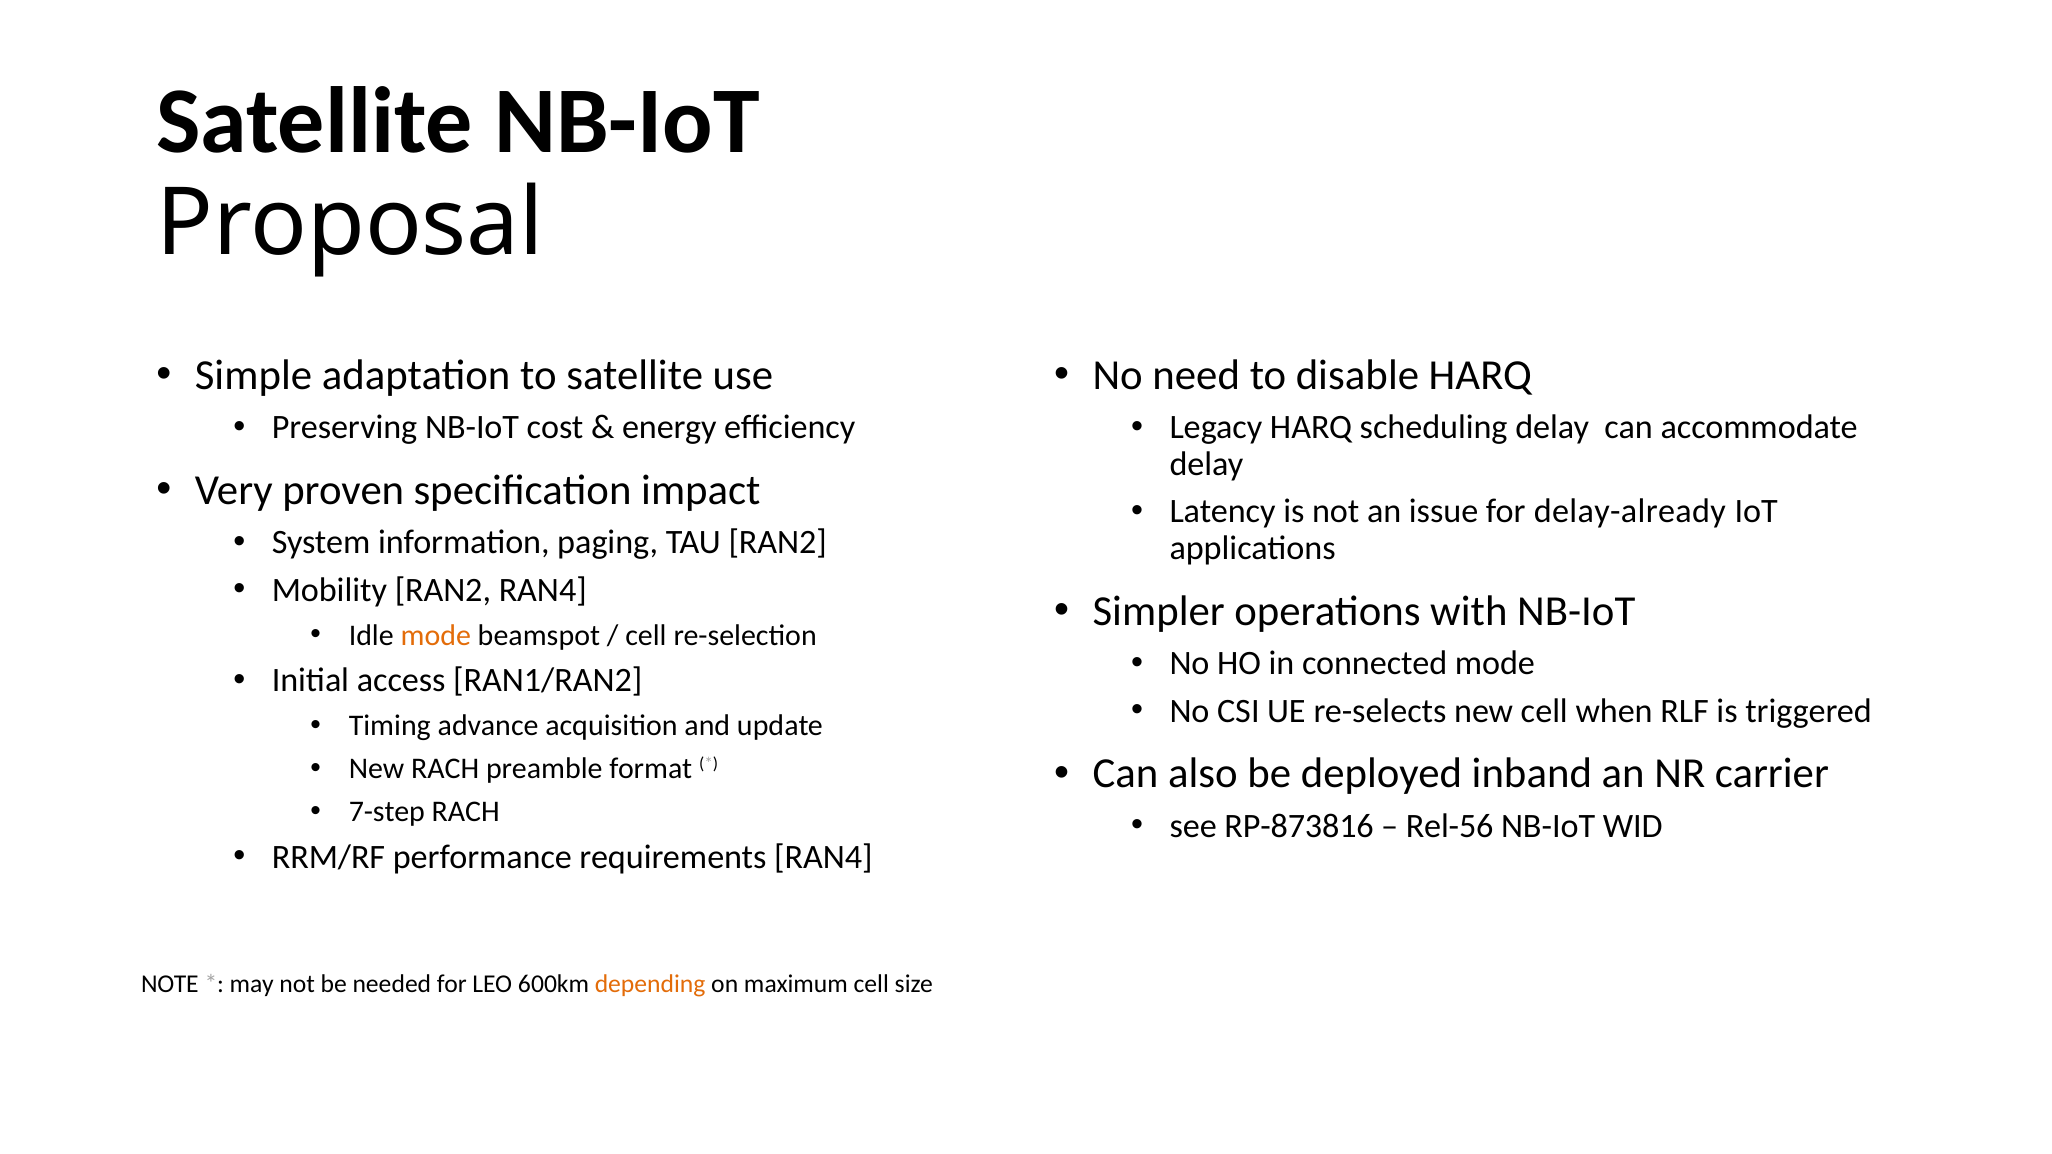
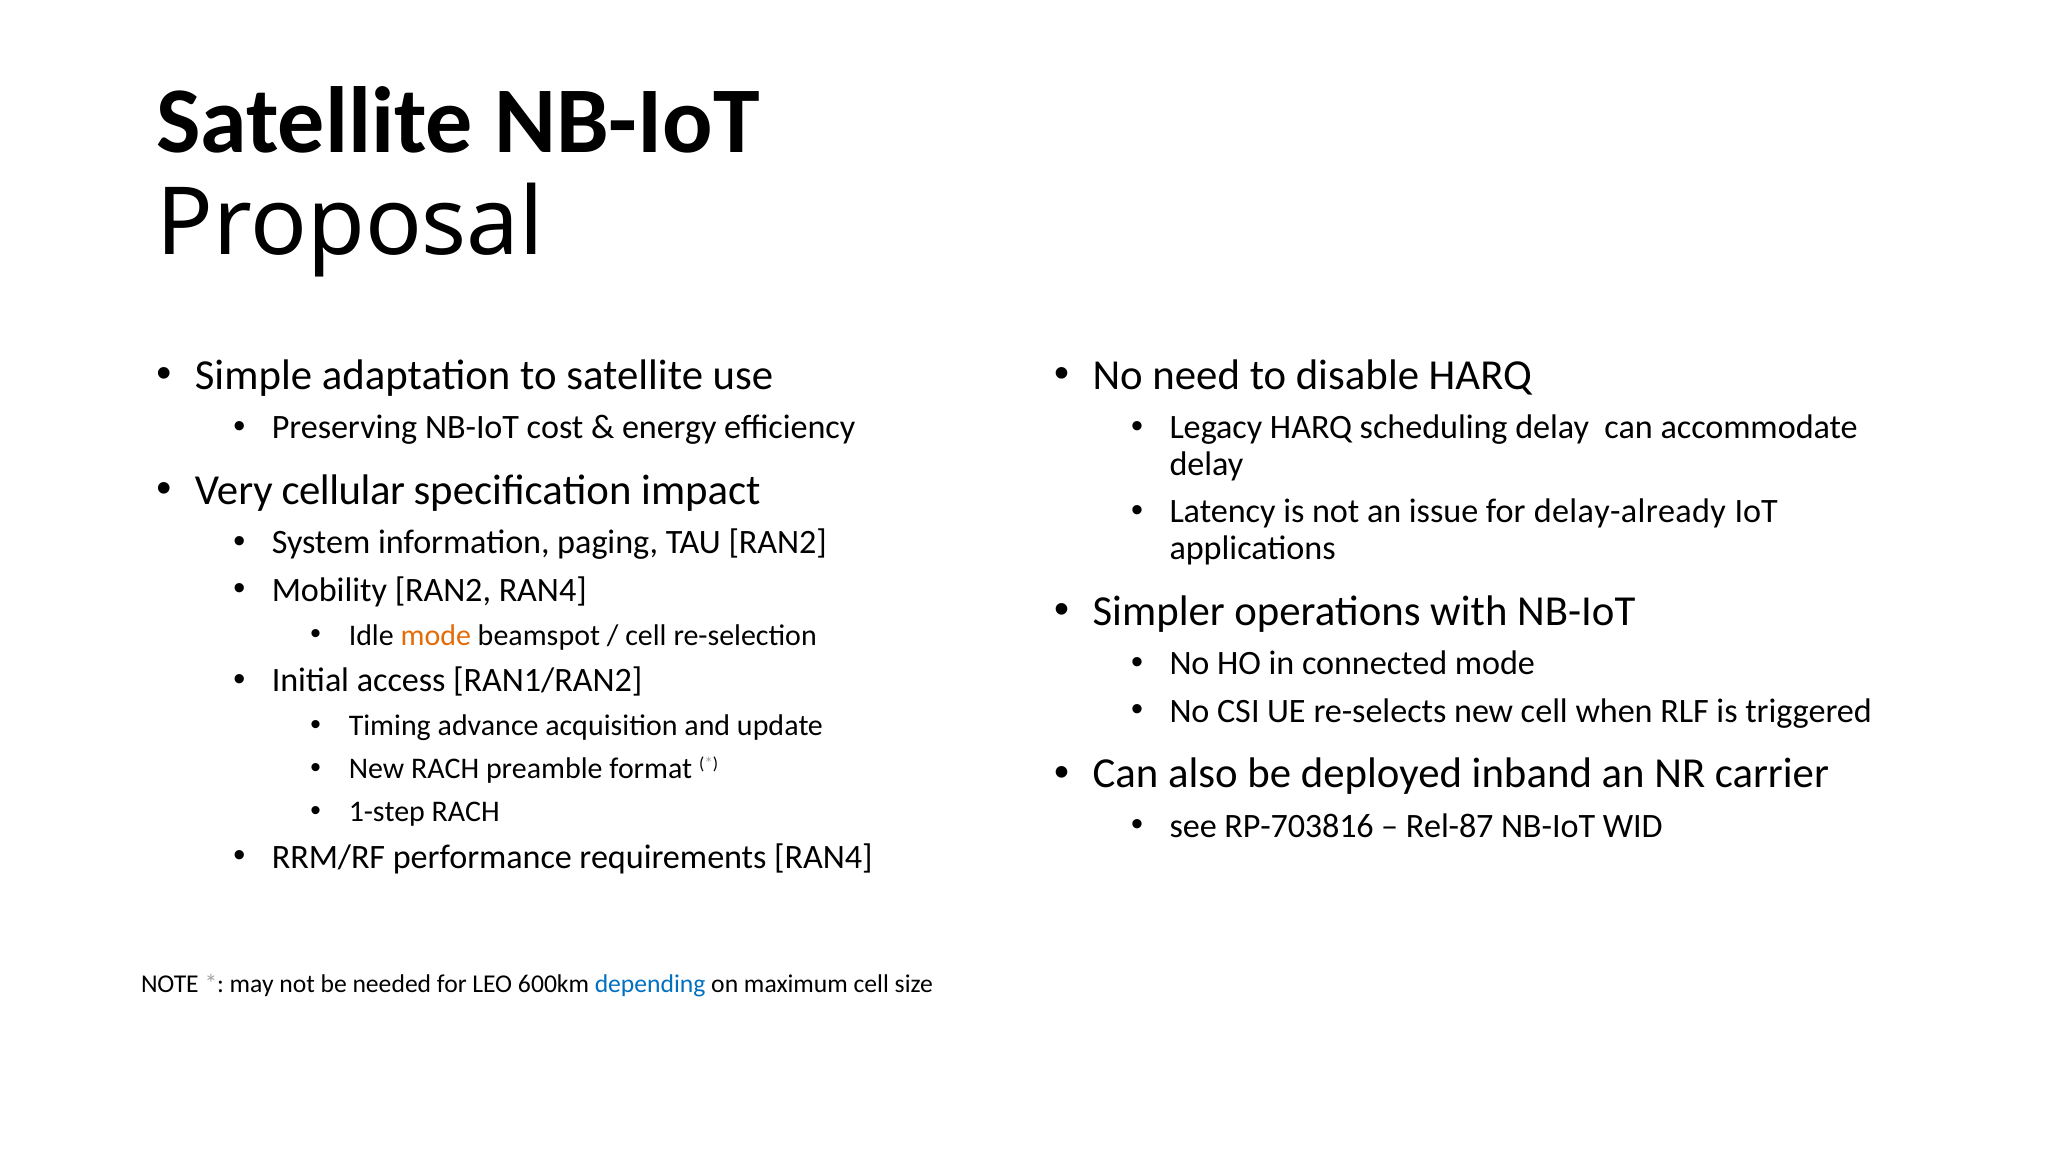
proven: proven -> cellular (343, 490)
7-step: 7-step -> 1-step (387, 812)
RP-873816: RP-873816 -> RP-703816 (1299, 826)
Rel-56: Rel-56 -> Rel-87 (1450, 826)
depending colour: orange -> blue (650, 984)
